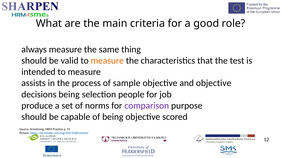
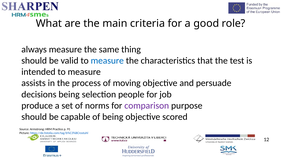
measure colour: orange -> blue (107, 61)
sample: sample -> moving (127, 83)
and objective: objective -> persuade (214, 83)
